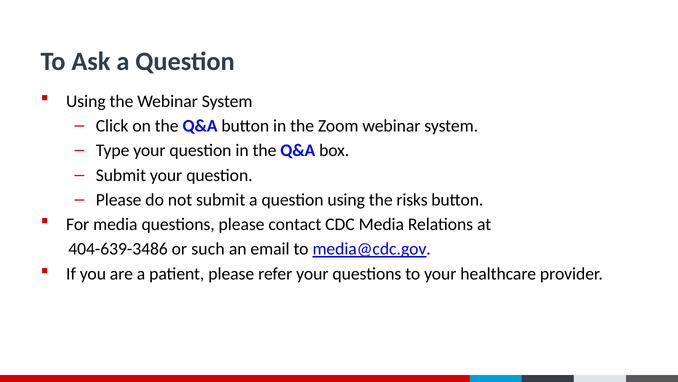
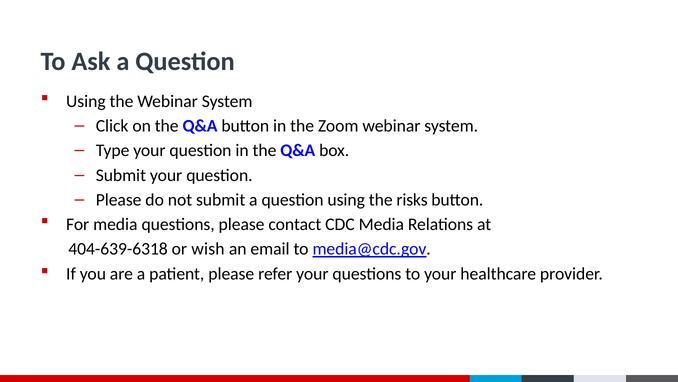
404-639-3486: 404-639-3486 -> 404-639-6318 (118, 249)
such: such -> wish (208, 249)
